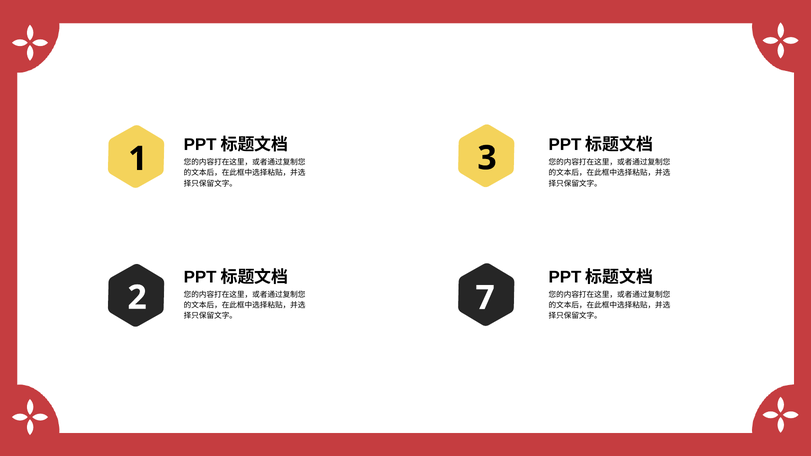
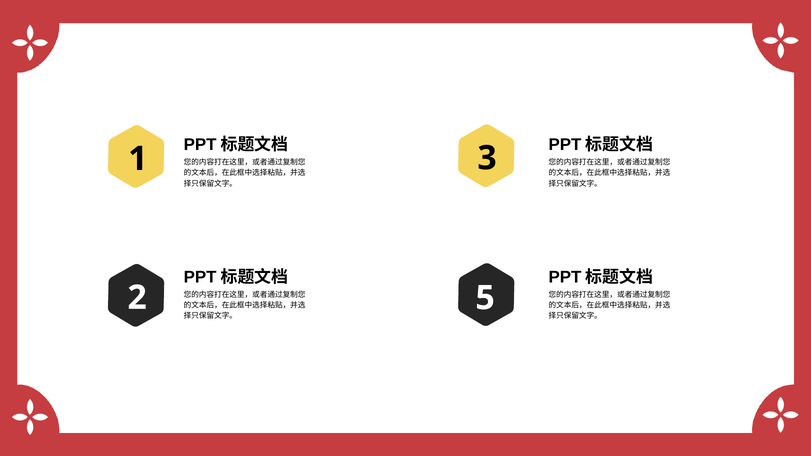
7: 7 -> 5 (485, 298)
